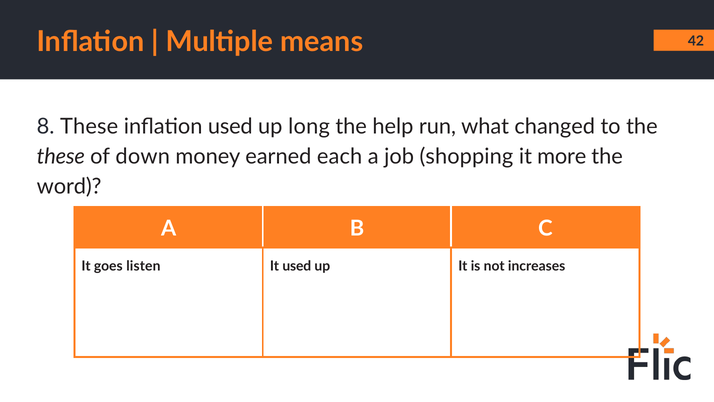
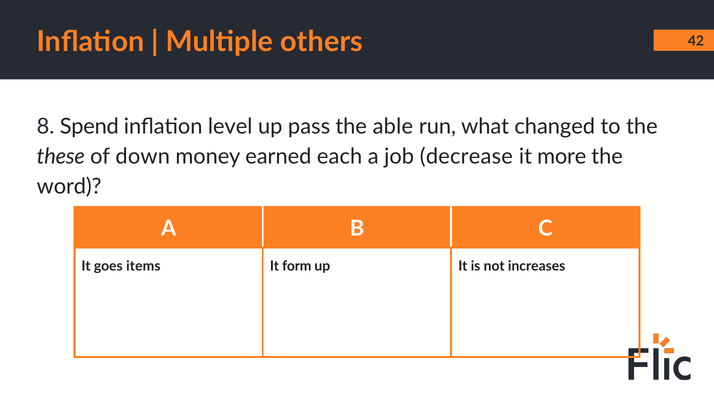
means: means -> others (322, 42)
8 These: These -> Spend (89, 126)
inflation used: used -> level (230, 126)
long: long -> pass (309, 126)
help: help -> able (393, 126)
shopping: shopping -> decrease (466, 156)
listen: listen -> items (143, 266)
It used: used -> form (297, 266)
